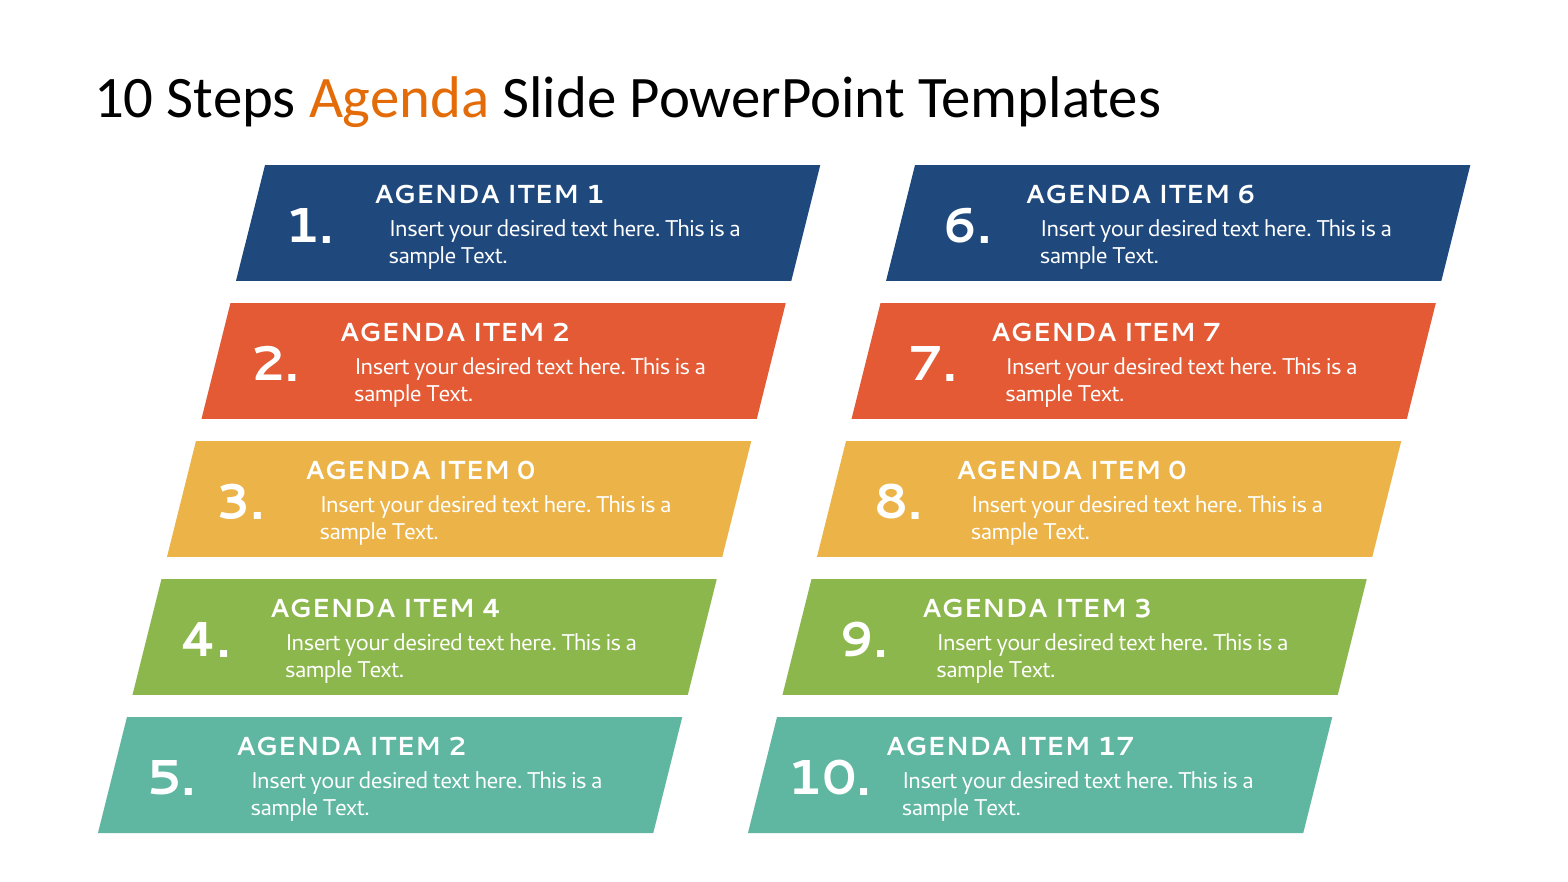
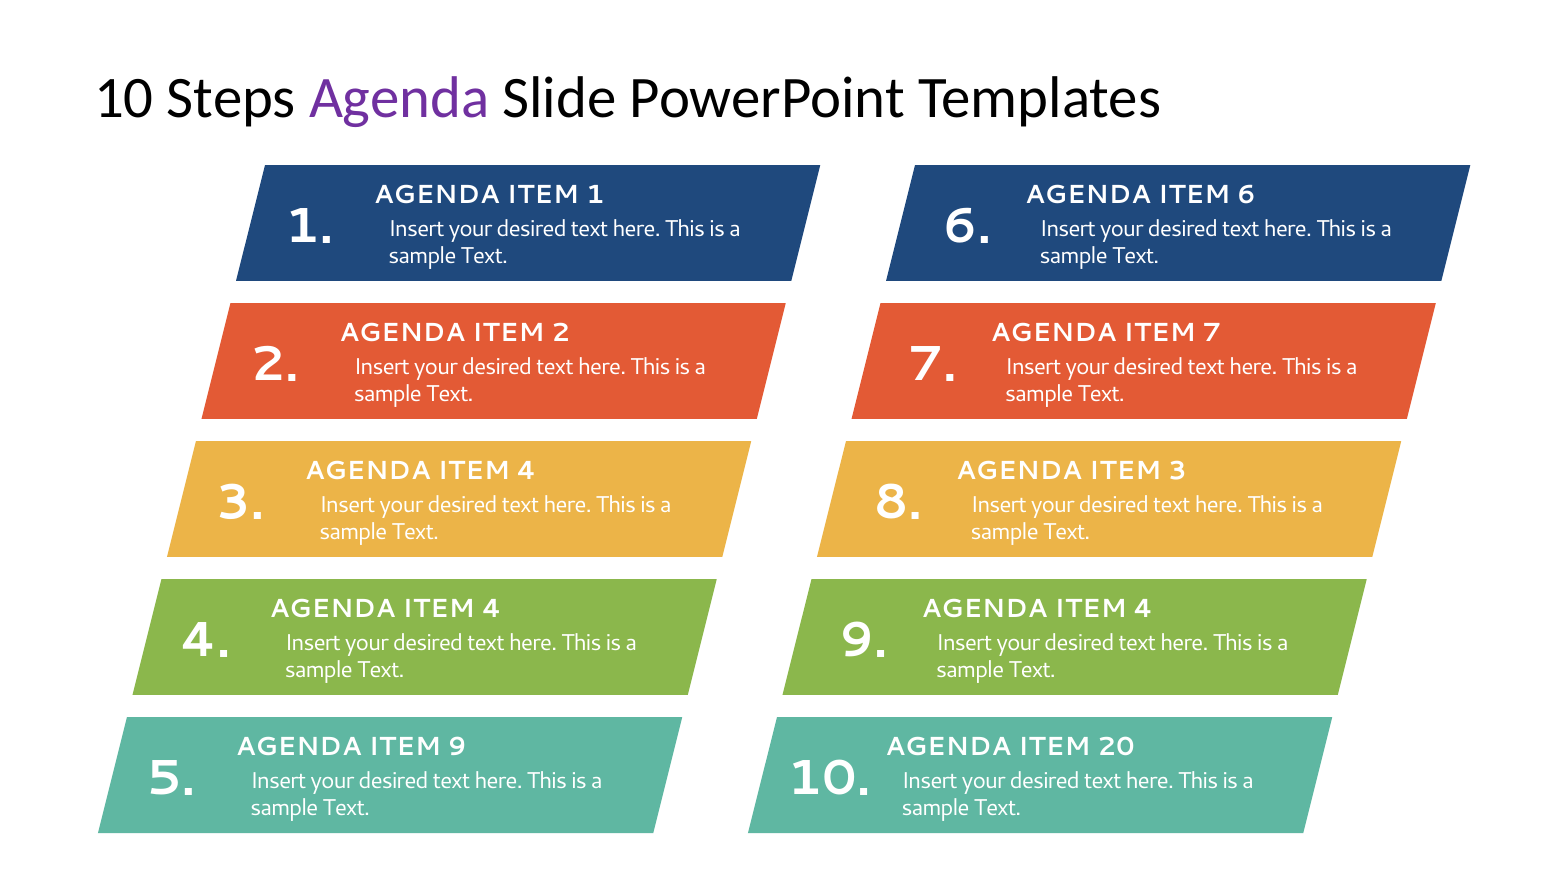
Agenda colour: orange -> purple (399, 98)
0: 0 -> 4 (526, 471)
0: 0 -> 3 (1178, 471)
3: 3 -> 4 (1143, 609)
2: 2 -> 9 (457, 747)
17: 17 -> 20 (1116, 747)
